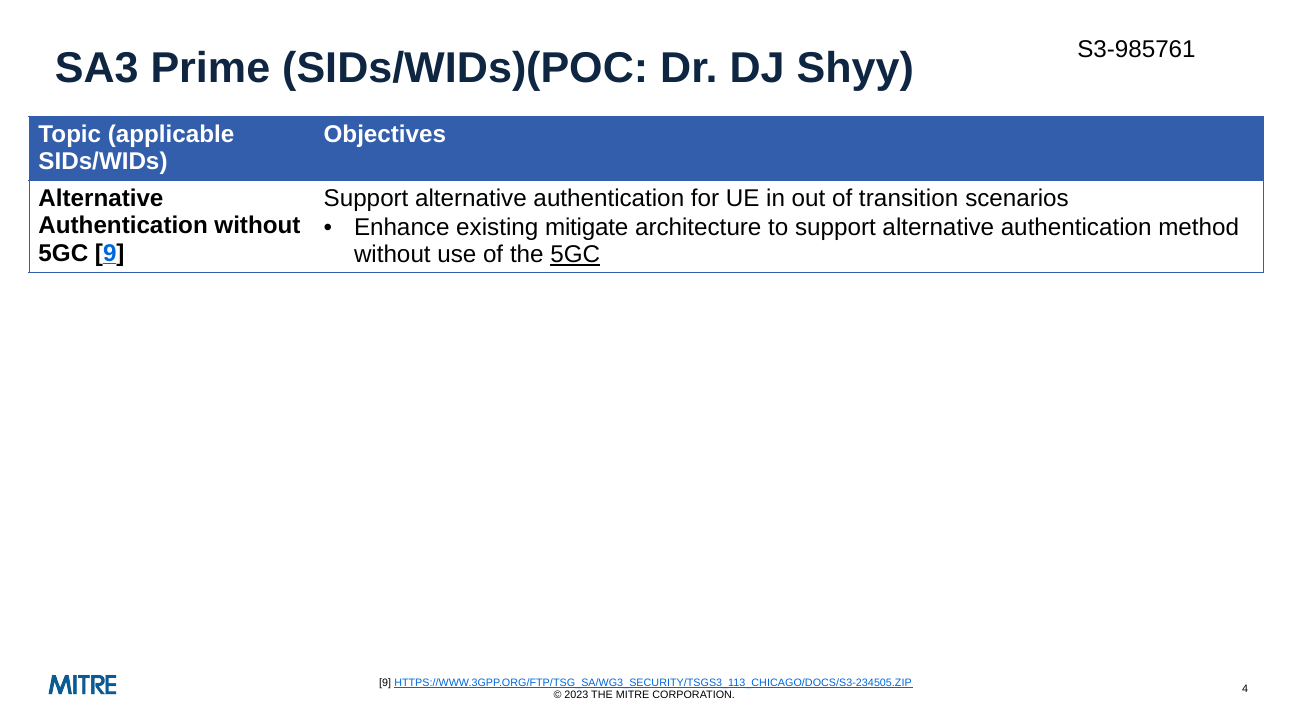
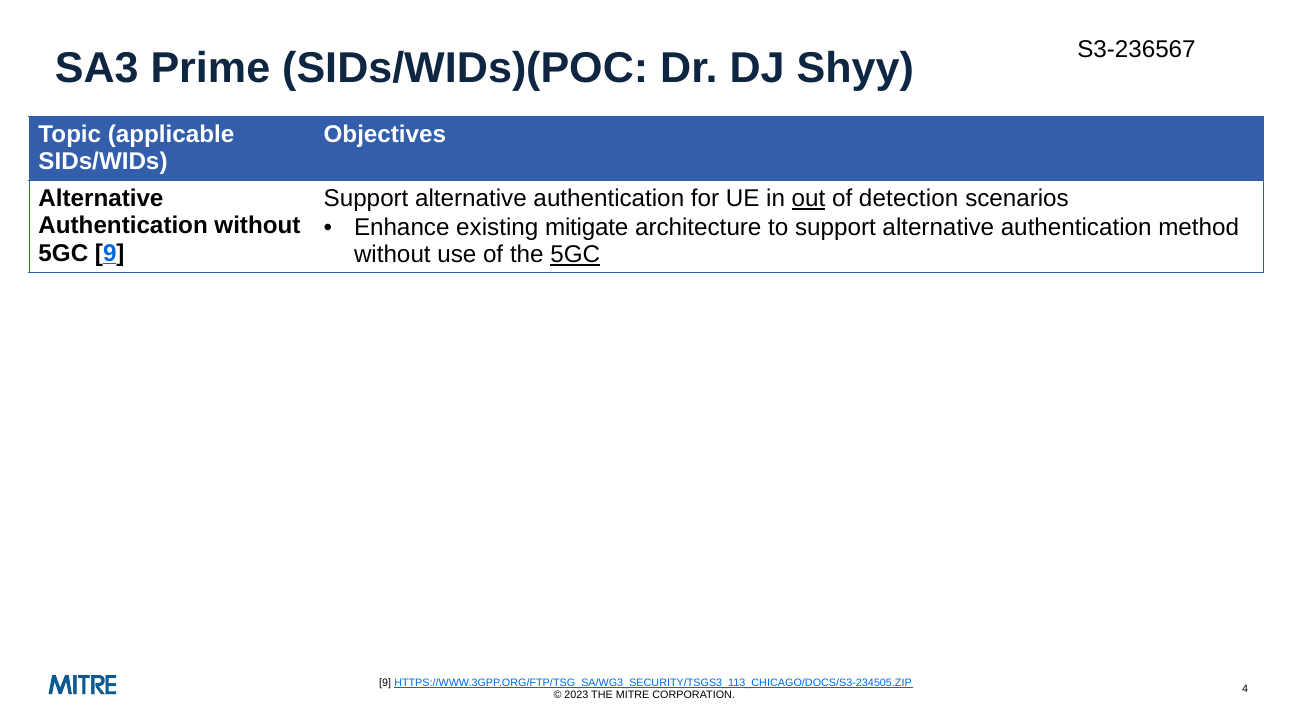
S3-985761: S3-985761 -> S3-236567 (1136, 50)
out underline: none -> present (809, 199)
transition: transition -> detection (909, 199)
